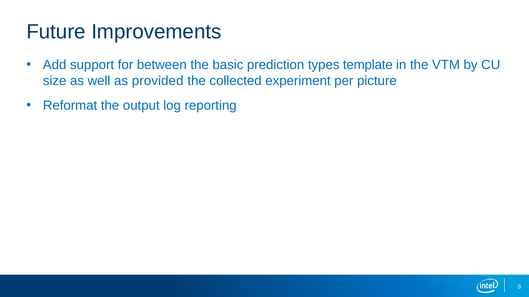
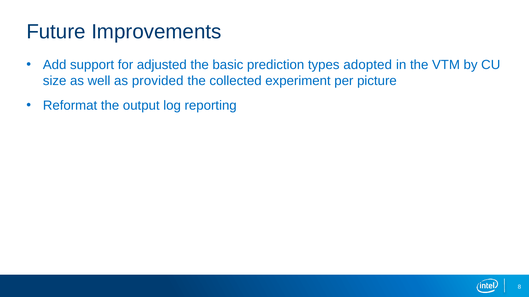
between: between -> adjusted (162, 65)
template: template -> adopted (368, 65)
